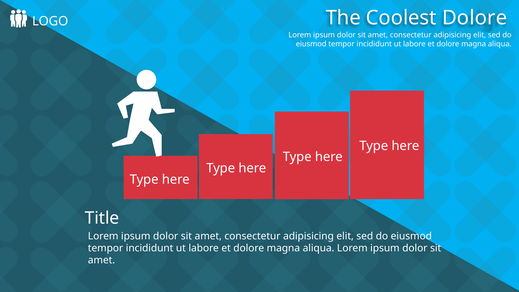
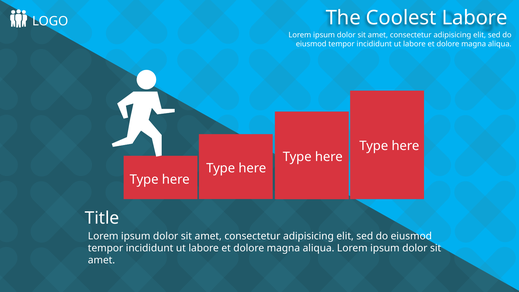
Coolest Dolore: Dolore -> Labore (475, 18)
